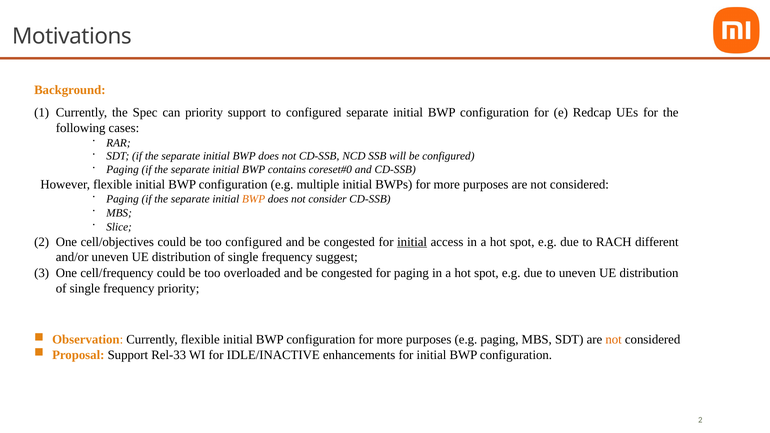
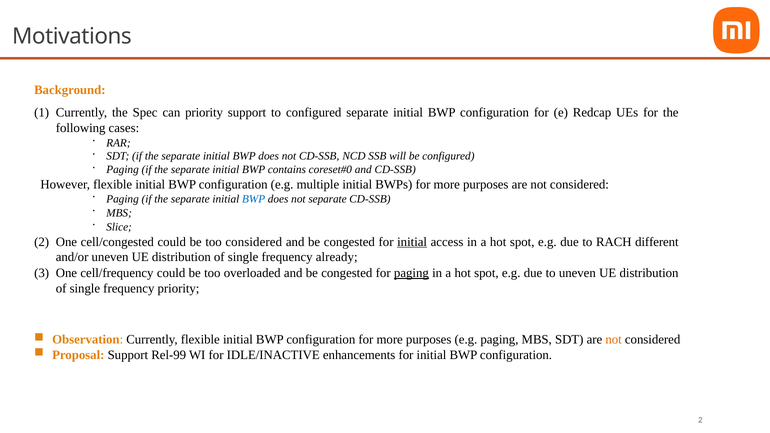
BWP colour: orange -> blue (254, 199)
not consider: consider -> separate (328, 199)
cell/objectives: cell/objectives -> cell/congested (117, 242)
too configured: configured -> considered (254, 242)
suggest: suggest -> already (337, 257)
paging underline: none -> present (411, 273)
Rel-33: Rel-33 -> Rel-99 (169, 355)
